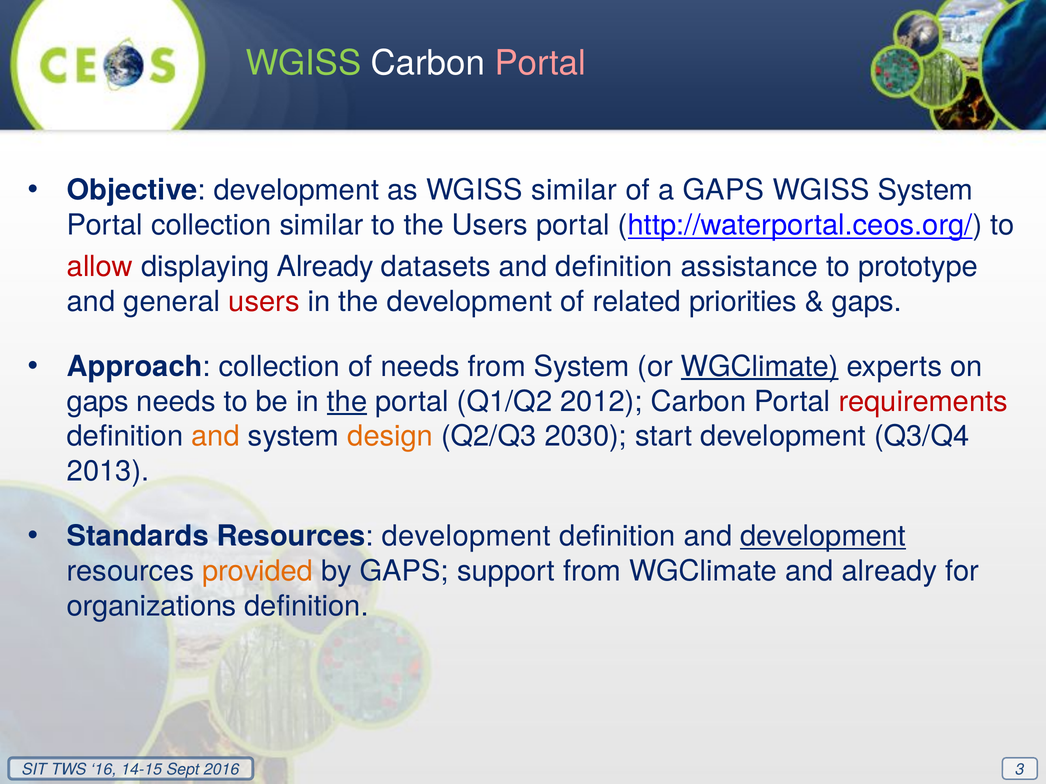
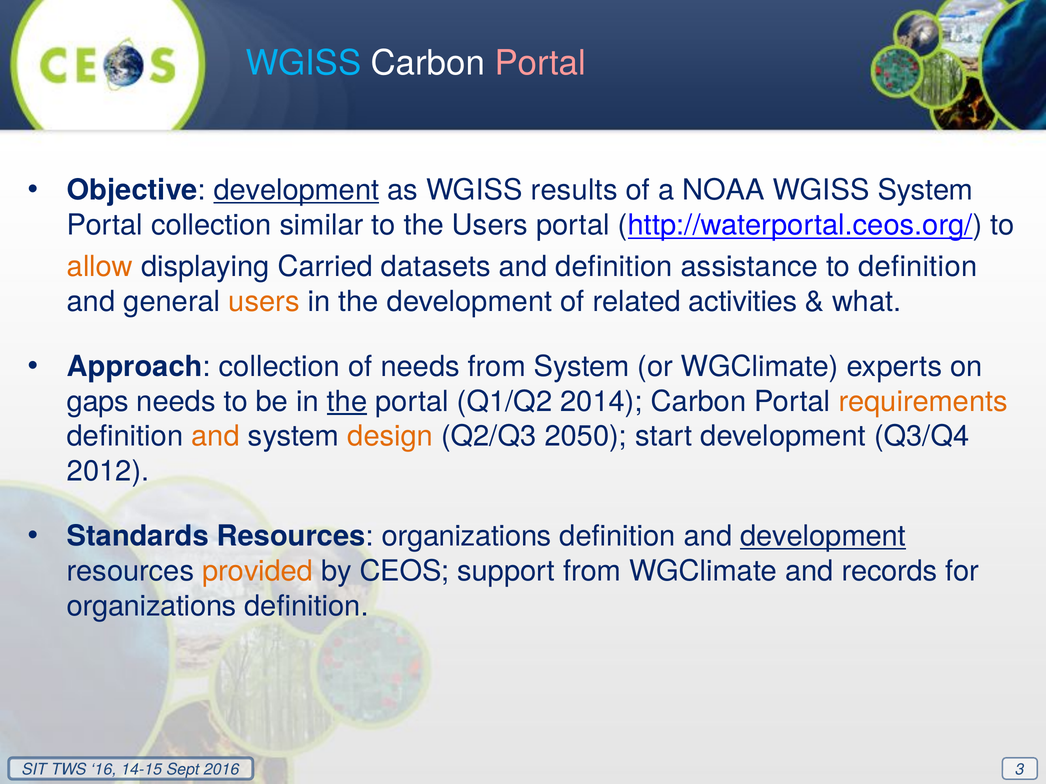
WGISS colour: light green -> light blue (303, 63)
development underline: none -> present (296, 190)
WGISS similar: similar -> results (574, 190)
a GAPS: GAPS -> NOAA (724, 190)
allow colour: red -> orange (100, 267)
displaying Already: Already -> Carried (325, 267)
to prototype: prototype -> definition (918, 267)
users colour: red -> orange (264, 302)
priorities: priorities -> activities (743, 302)
gaps: gaps -> what (867, 302)
WGClimate underline: present -> none (760, 367)
2012: 2012 -> 2014 (602, 402)
requirements colour: red -> orange (923, 402)
2030: 2030 -> 2050 (586, 437)
2013: 2013 -> 2012 (108, 471)
Resources development: development -> organizations (467, 537)
by GAPS: GAPS -> CEOS (404, 571)
and already: already -> records (890, 571)
